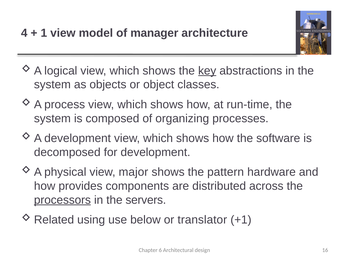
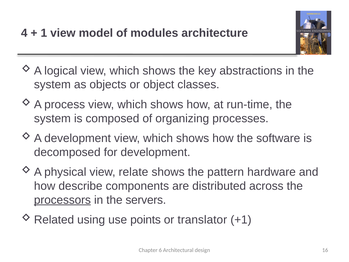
manager: manager -> modules (154, 33)
key underline: present -> none (207, 71)
major: major -> relate (133, 172)
provides: provides -> describe (80, 186)
below: below -> points (146, 220)
